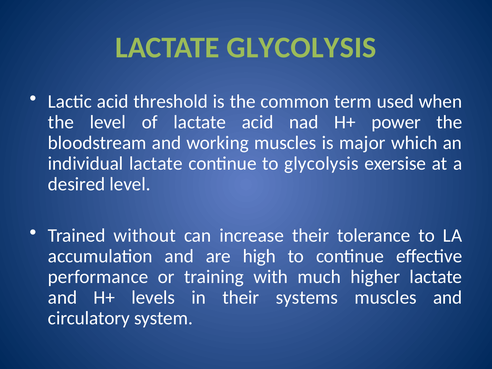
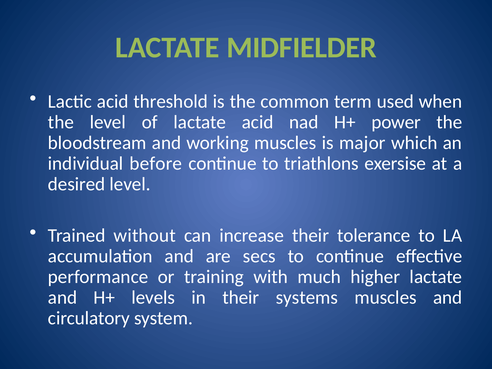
LACTATE GLYCOLYSIS: GLYCOLYSIS -> MIDFIELDER (302, 48)
individual lactate: lactate -> before (156, 163)
to glycolysis: glycolysis -> triathlons (321, 163)
high: high -> secs (259, 256)
